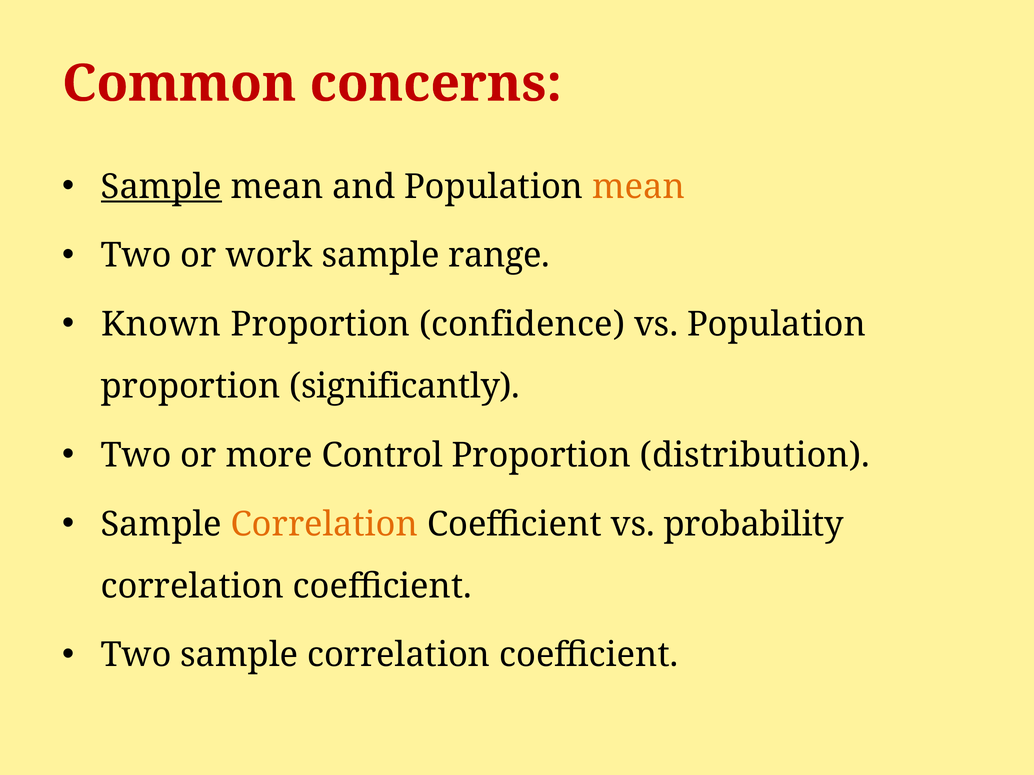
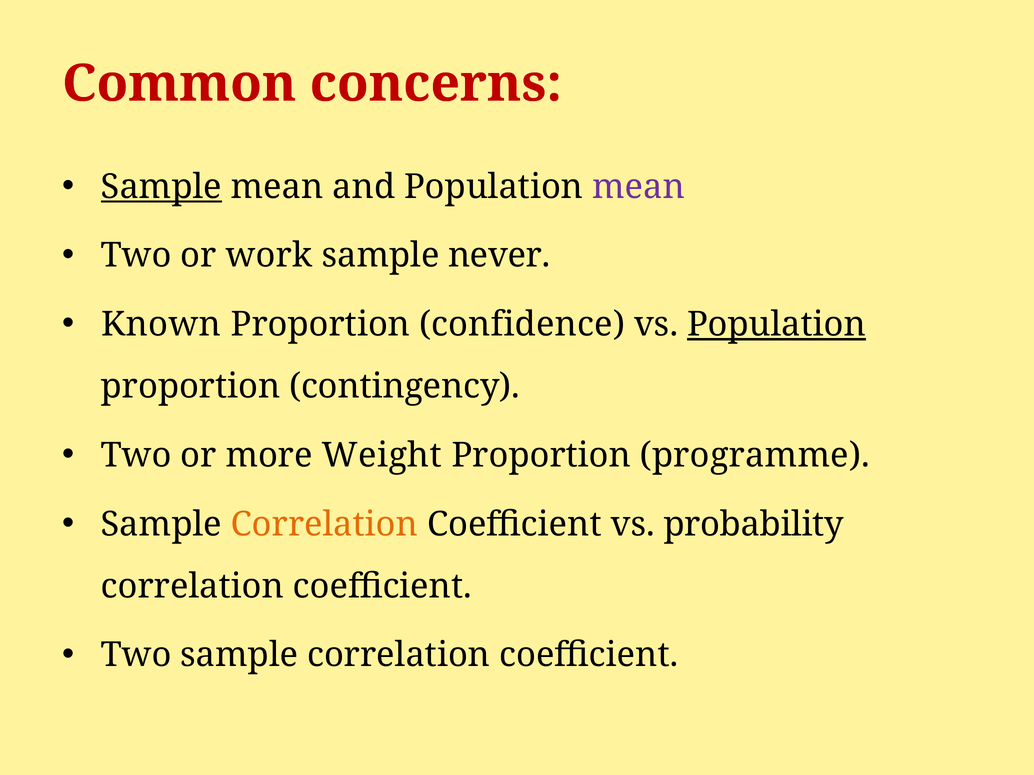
mean colour: orange -> purple (639, 187)
range: range -> never (499, 256)
Population underline: none -> present (777, 325)
significantly: significantly -> contingency (405, 387)
Control: Control -> Weight (382, 456)
distribution: distribution -> programme (755, 456)
